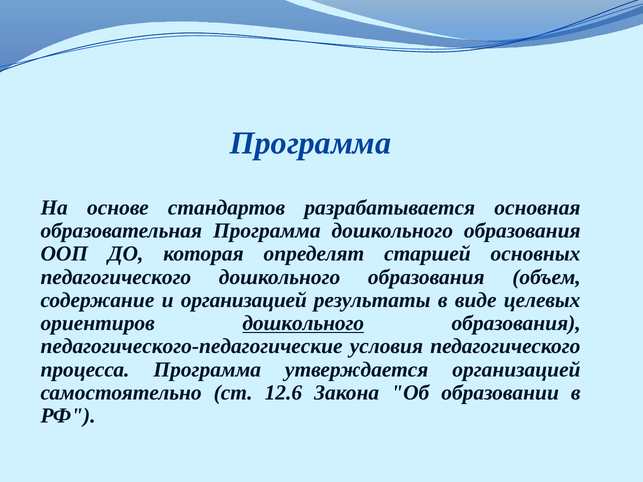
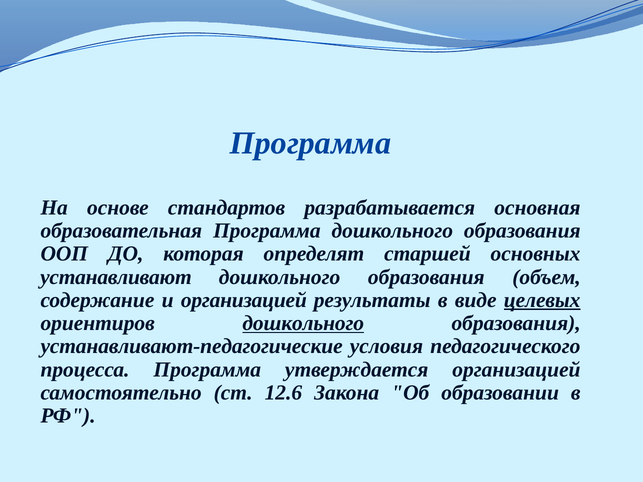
педагогического: педагогического -> устанавливают (116, 277)
целевых underline: none -> present (542, 300)
педагогического-педагогические: педагогического-педагогические -> устанавливают-педагогические (192, 347)
